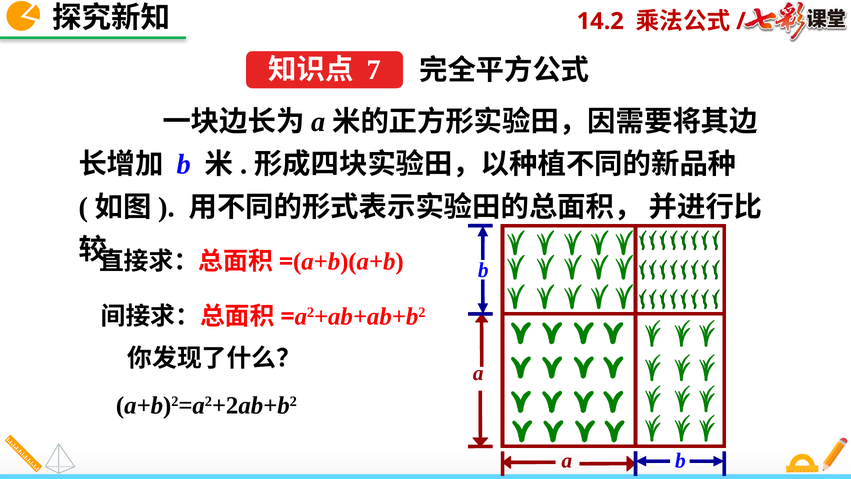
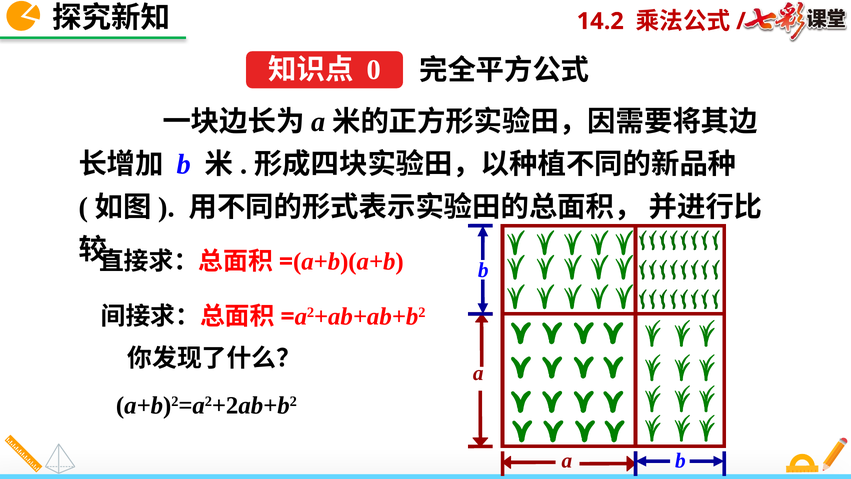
7: 7 -> 0 (374, 70)
